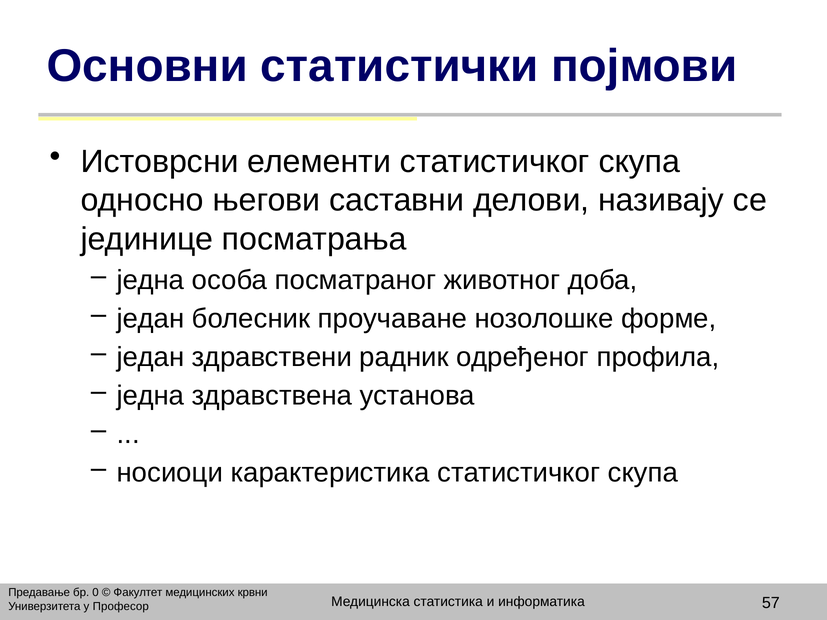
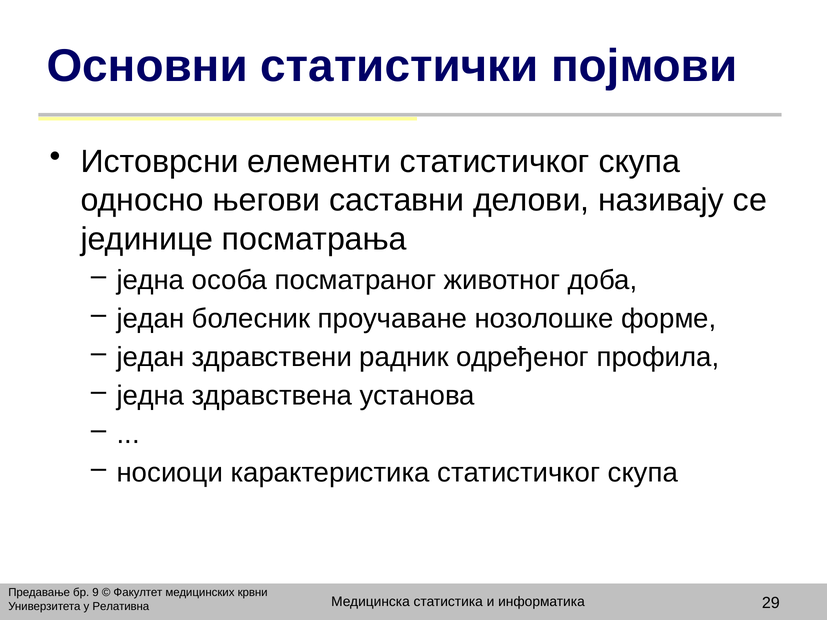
0: 0 -> 9 (96, 593)
57: 57 -> 29 (771, 603)
Професор: Професор -> Релативна (121, 607)
